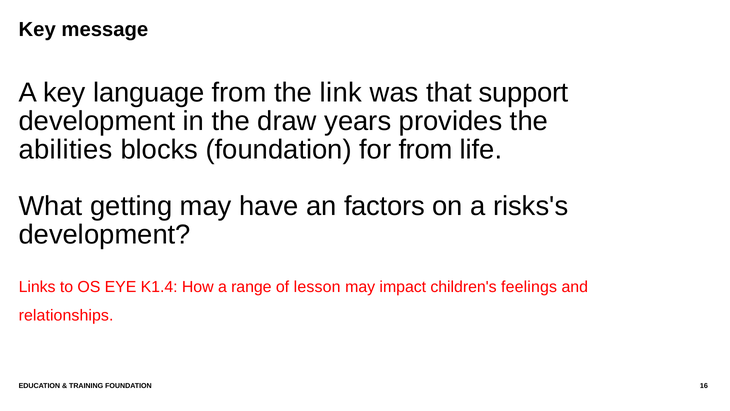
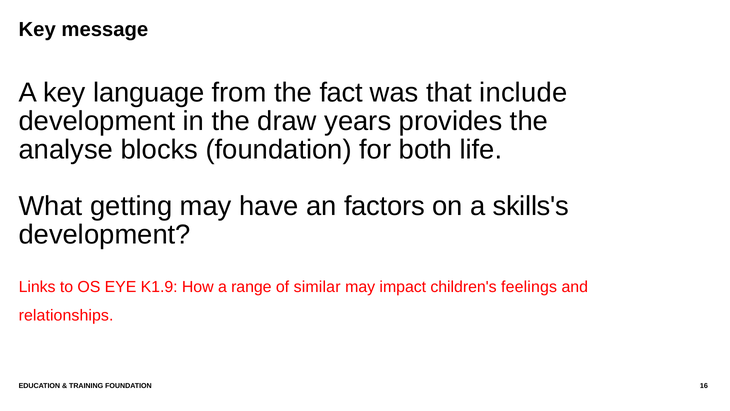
link: link -> fact (341, 93)
support: support -> include (523, 93)
abilities: abilities -> analyse (66, 149)
for from: from -> both (425, 149)
risks's: risks's -> skills's (531, 206)
K1.4: K1.4 -> K1.9 (159, 287)
lesson: lesson -> similar (317, 287)
